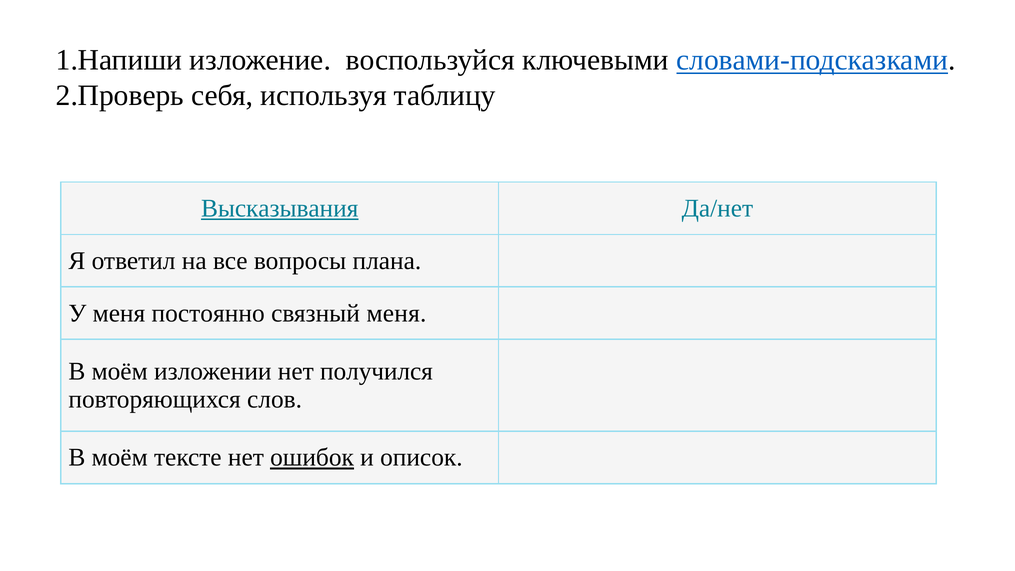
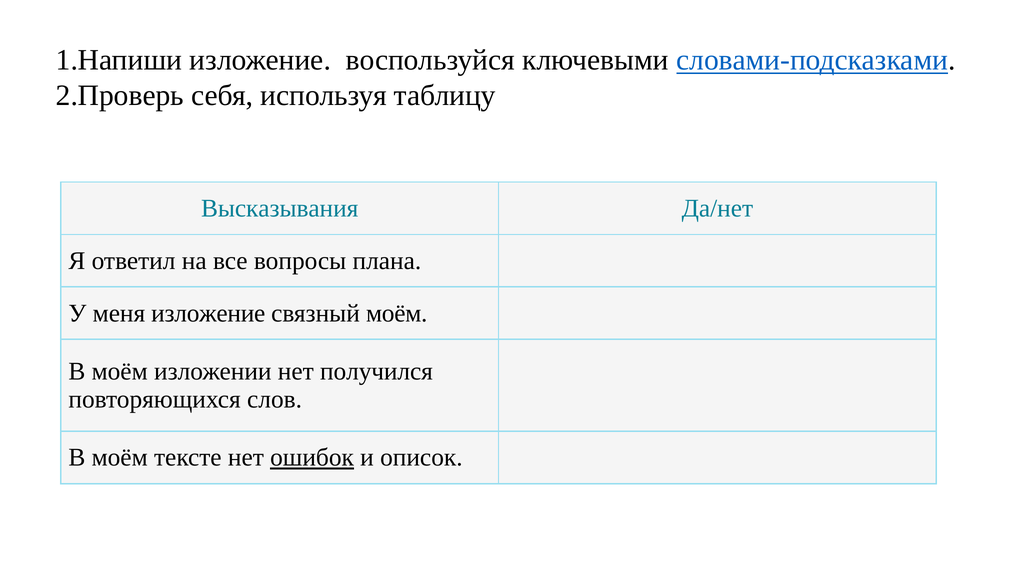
Высказывания underline: present -> none (280, 208)
меня постоянно: постоянно -> изложение (208, 313)
связный меня: меня -> моём (397, 313)
